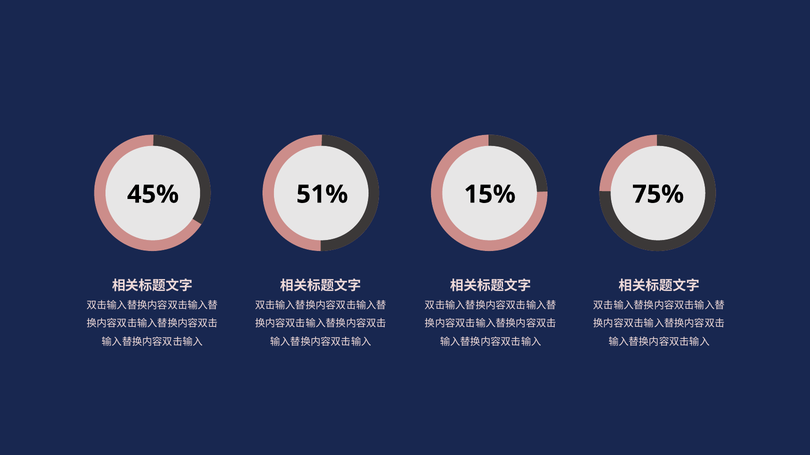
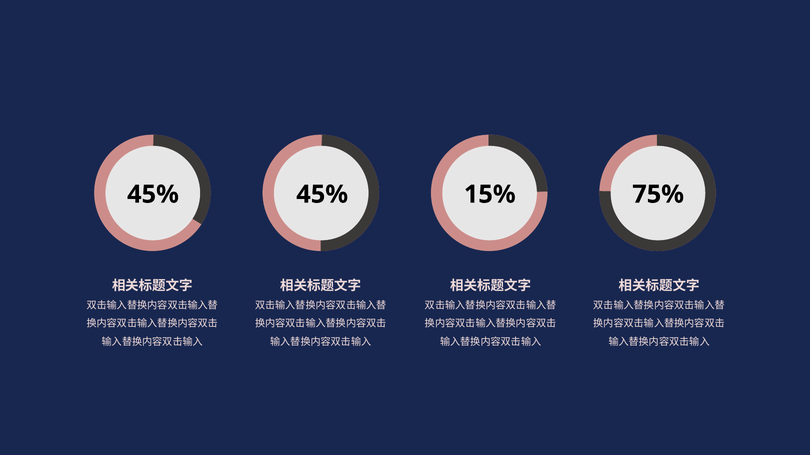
45% 51%: 51% -> 45% (322, 195)
